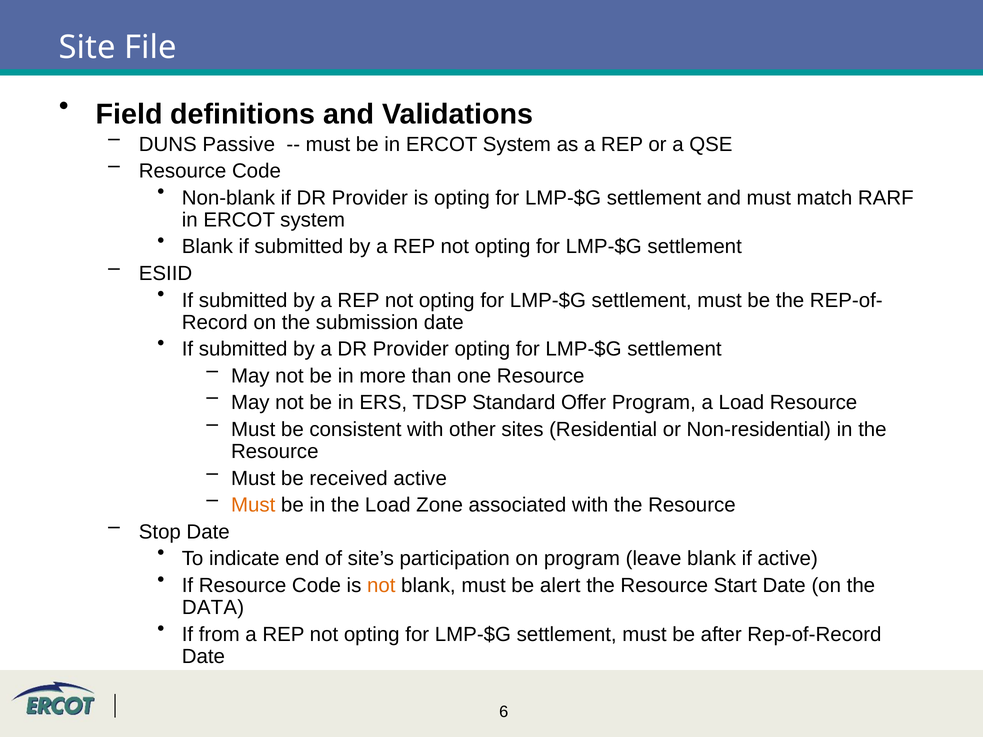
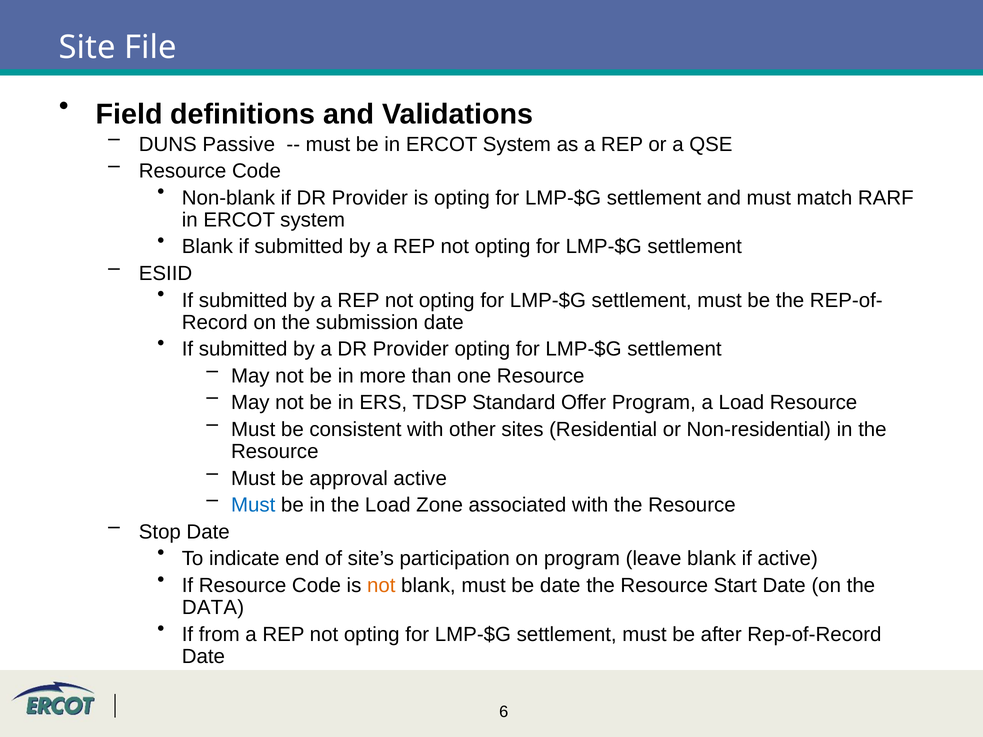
received: received -> approval (349, 479)
Must colour: orange -> blue (253, 505)
be alert: alert -> date (560, 586)
